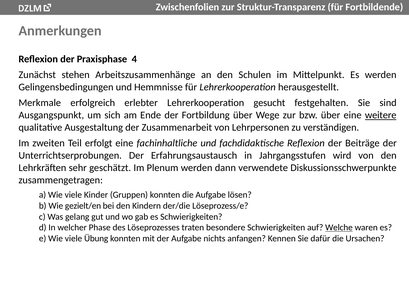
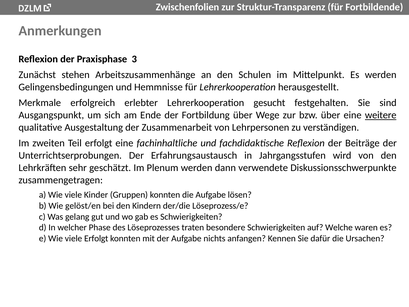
4: 4 -> 3 (134, 59)
gezielt/en: gezielt/en -> gelöst/en (83, 206)
Welche underline: present -> none (339, 227)
viele Übung: Übung -> Erfolgt (96, 238)
